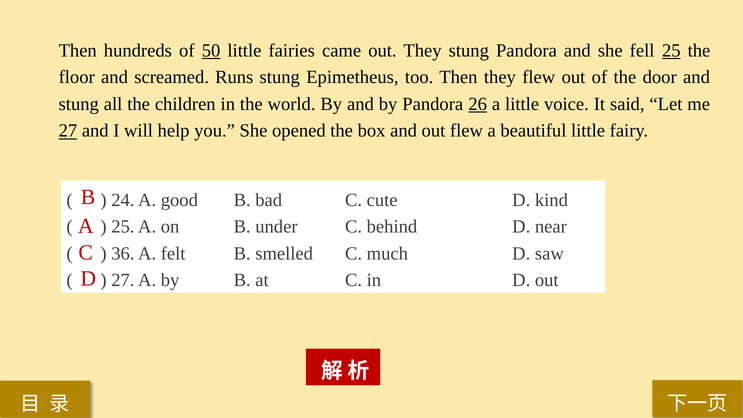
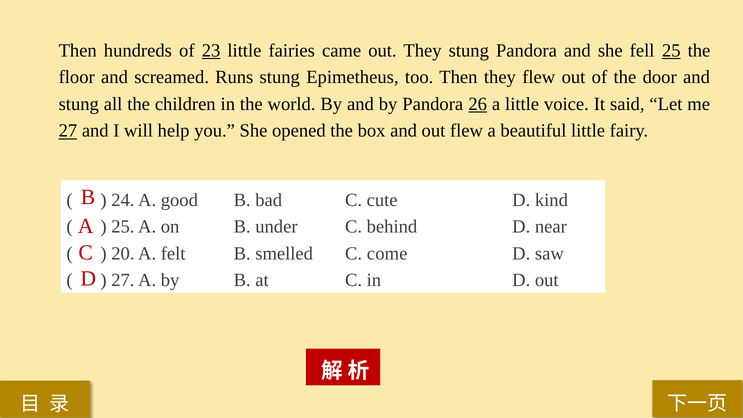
50: 50 -> 23 (211, 50)
36: 36 -> 20 (123, 253)
much: much -> come (387, 253)
